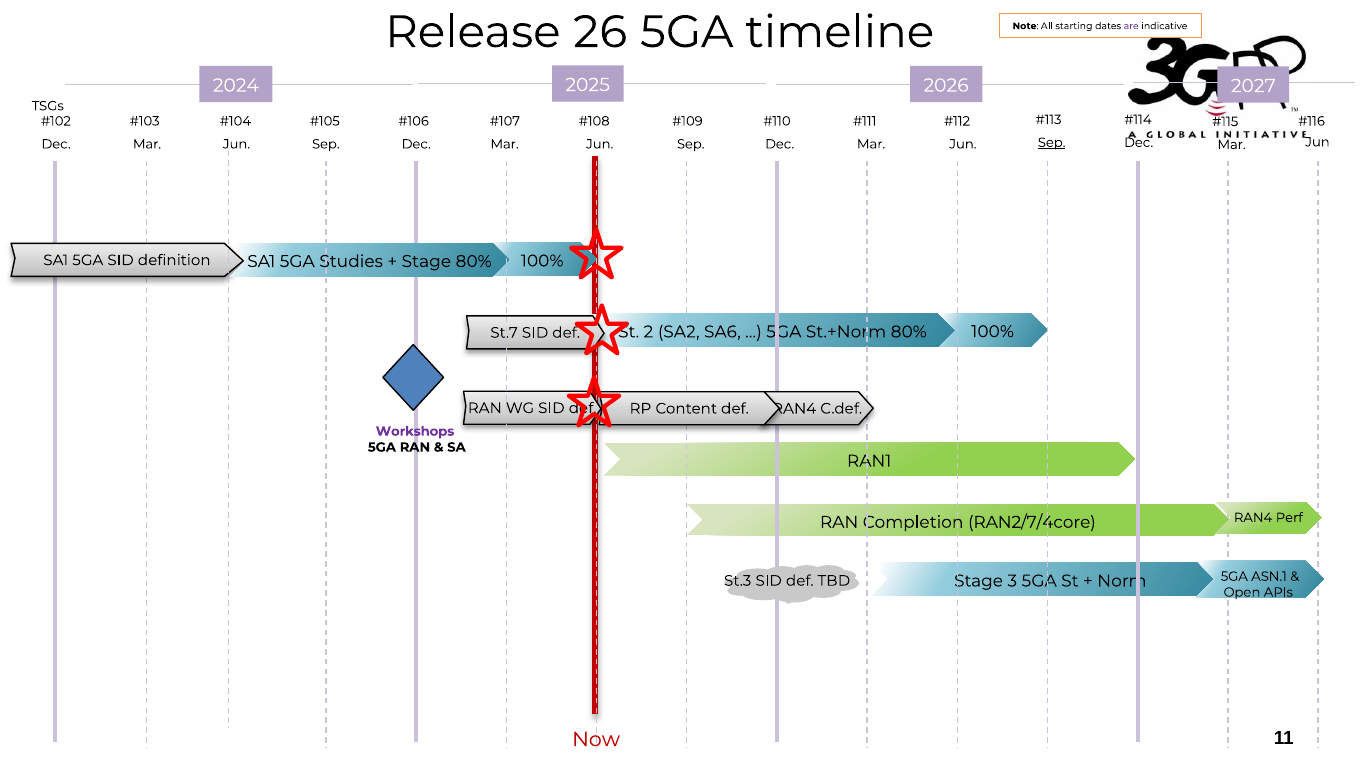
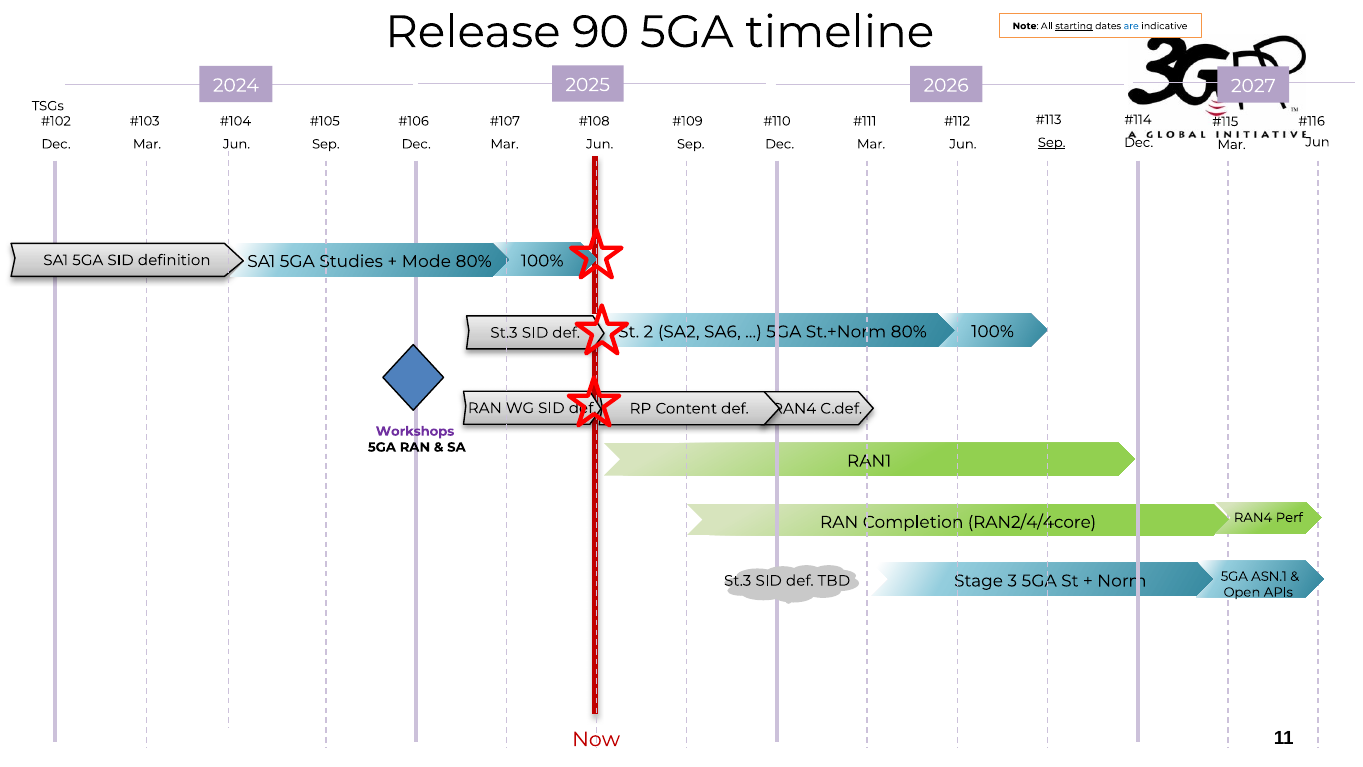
26: 26 -> 90 (601, 32)
starting underline: none -> present (1074, 26)
are colour: purple -> blue (1131, 26)
Stage: Stage -> Mode (426, 261)
St.7: St.7 -> St.3 (504, 333)
RAN2/7/4core: RAN2/7/4core -> RAN2/4/4core (1032, 522)
